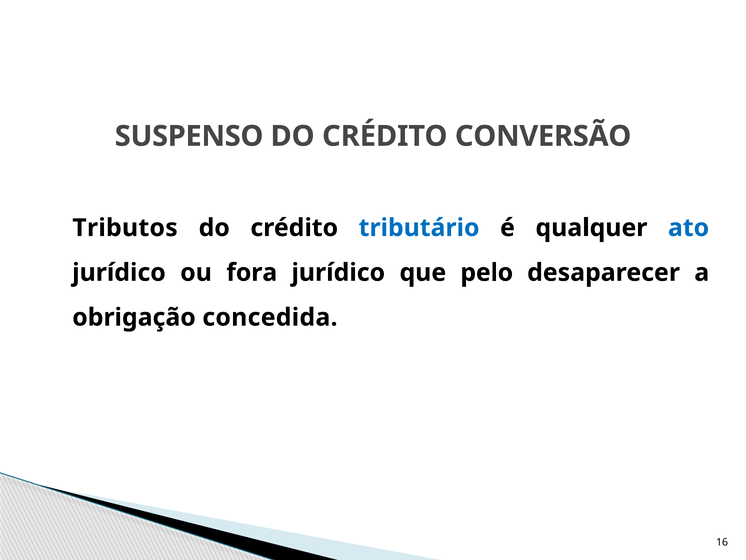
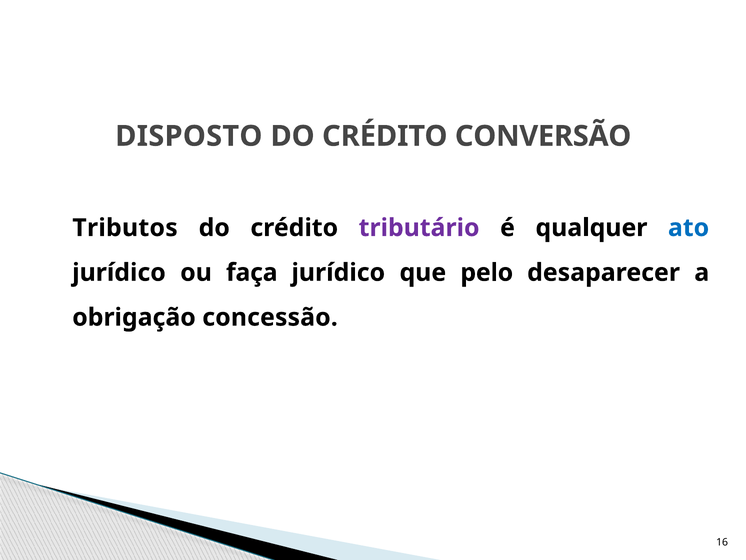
SUSPENSO: SUSPENSO -> DISPOSTO (189, 136)
tributário colour: blue -> purple (419, 228)
fora: fora -> faça (252, 272)
concedida: concedida -> concessão (270, 317)
